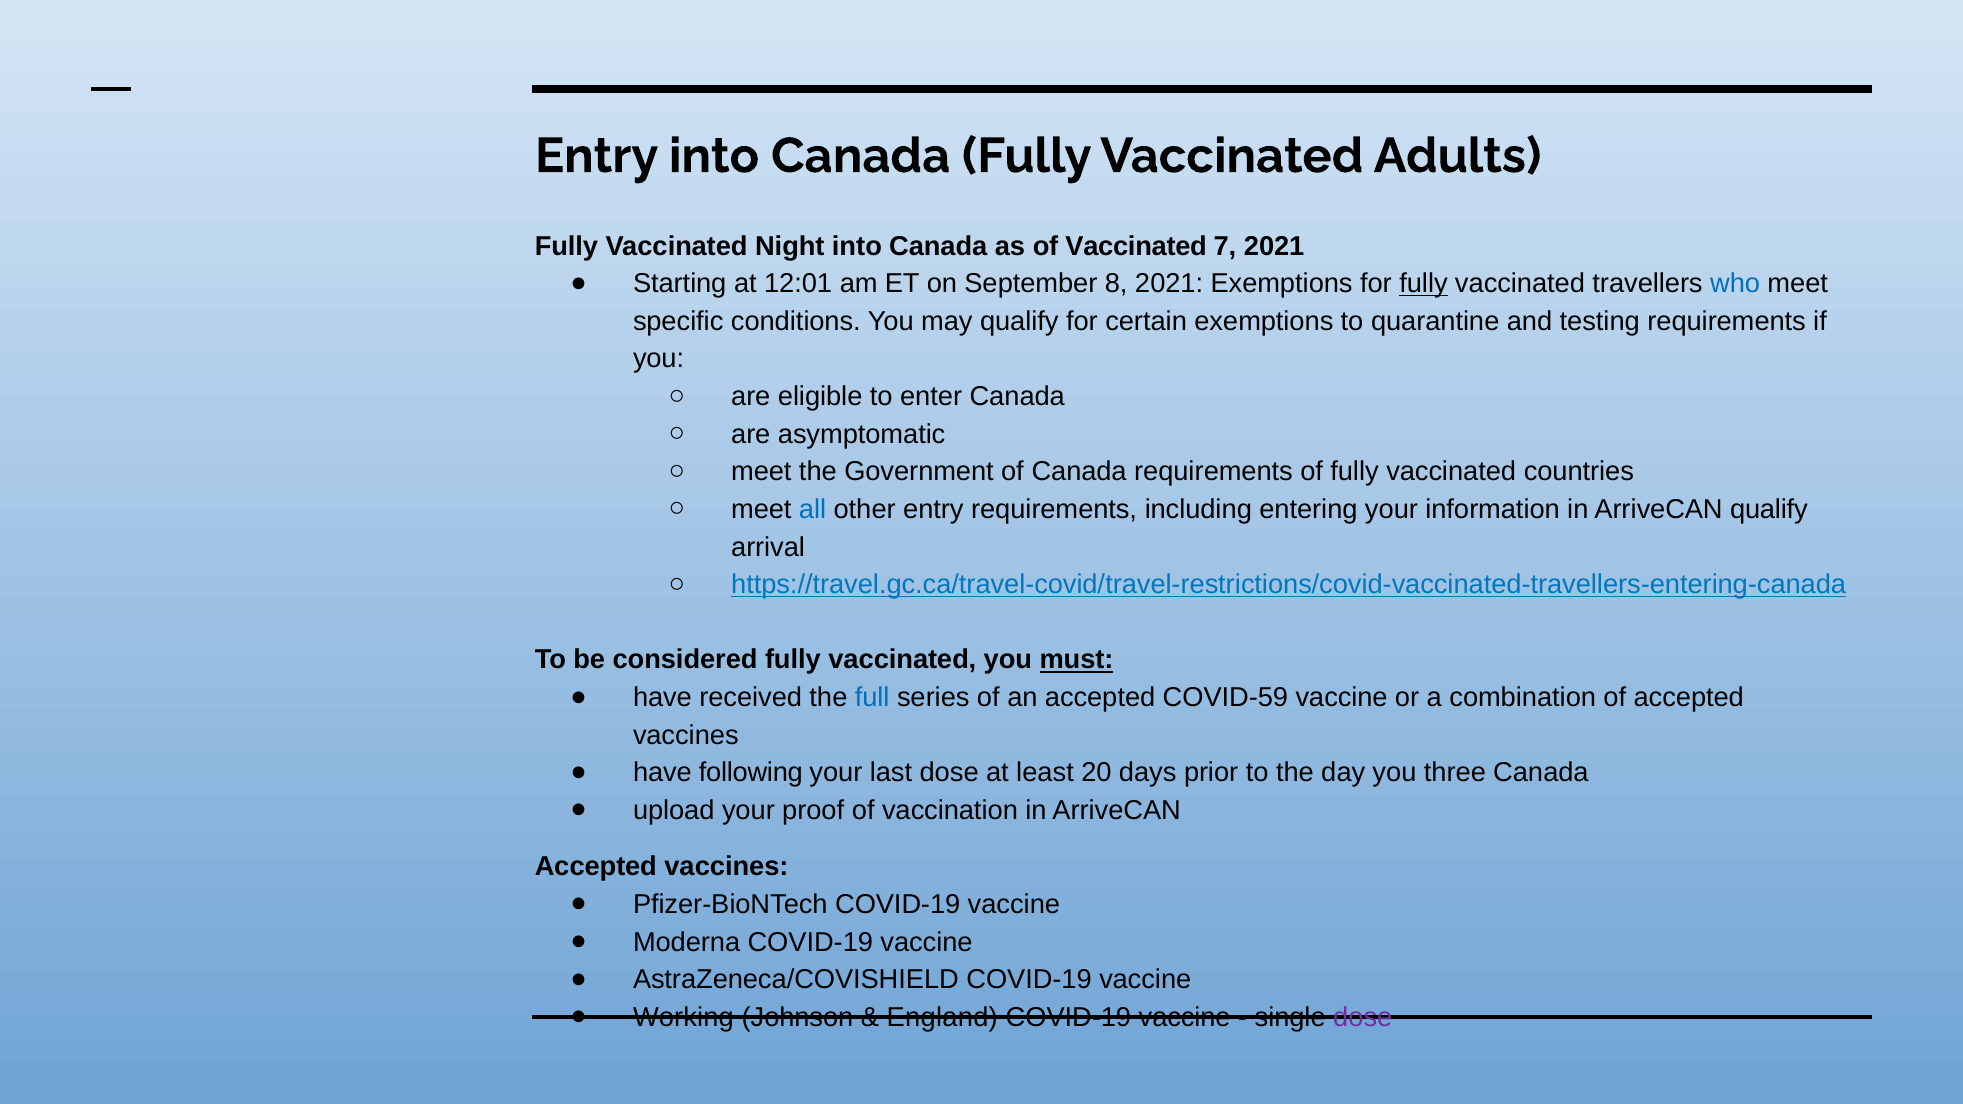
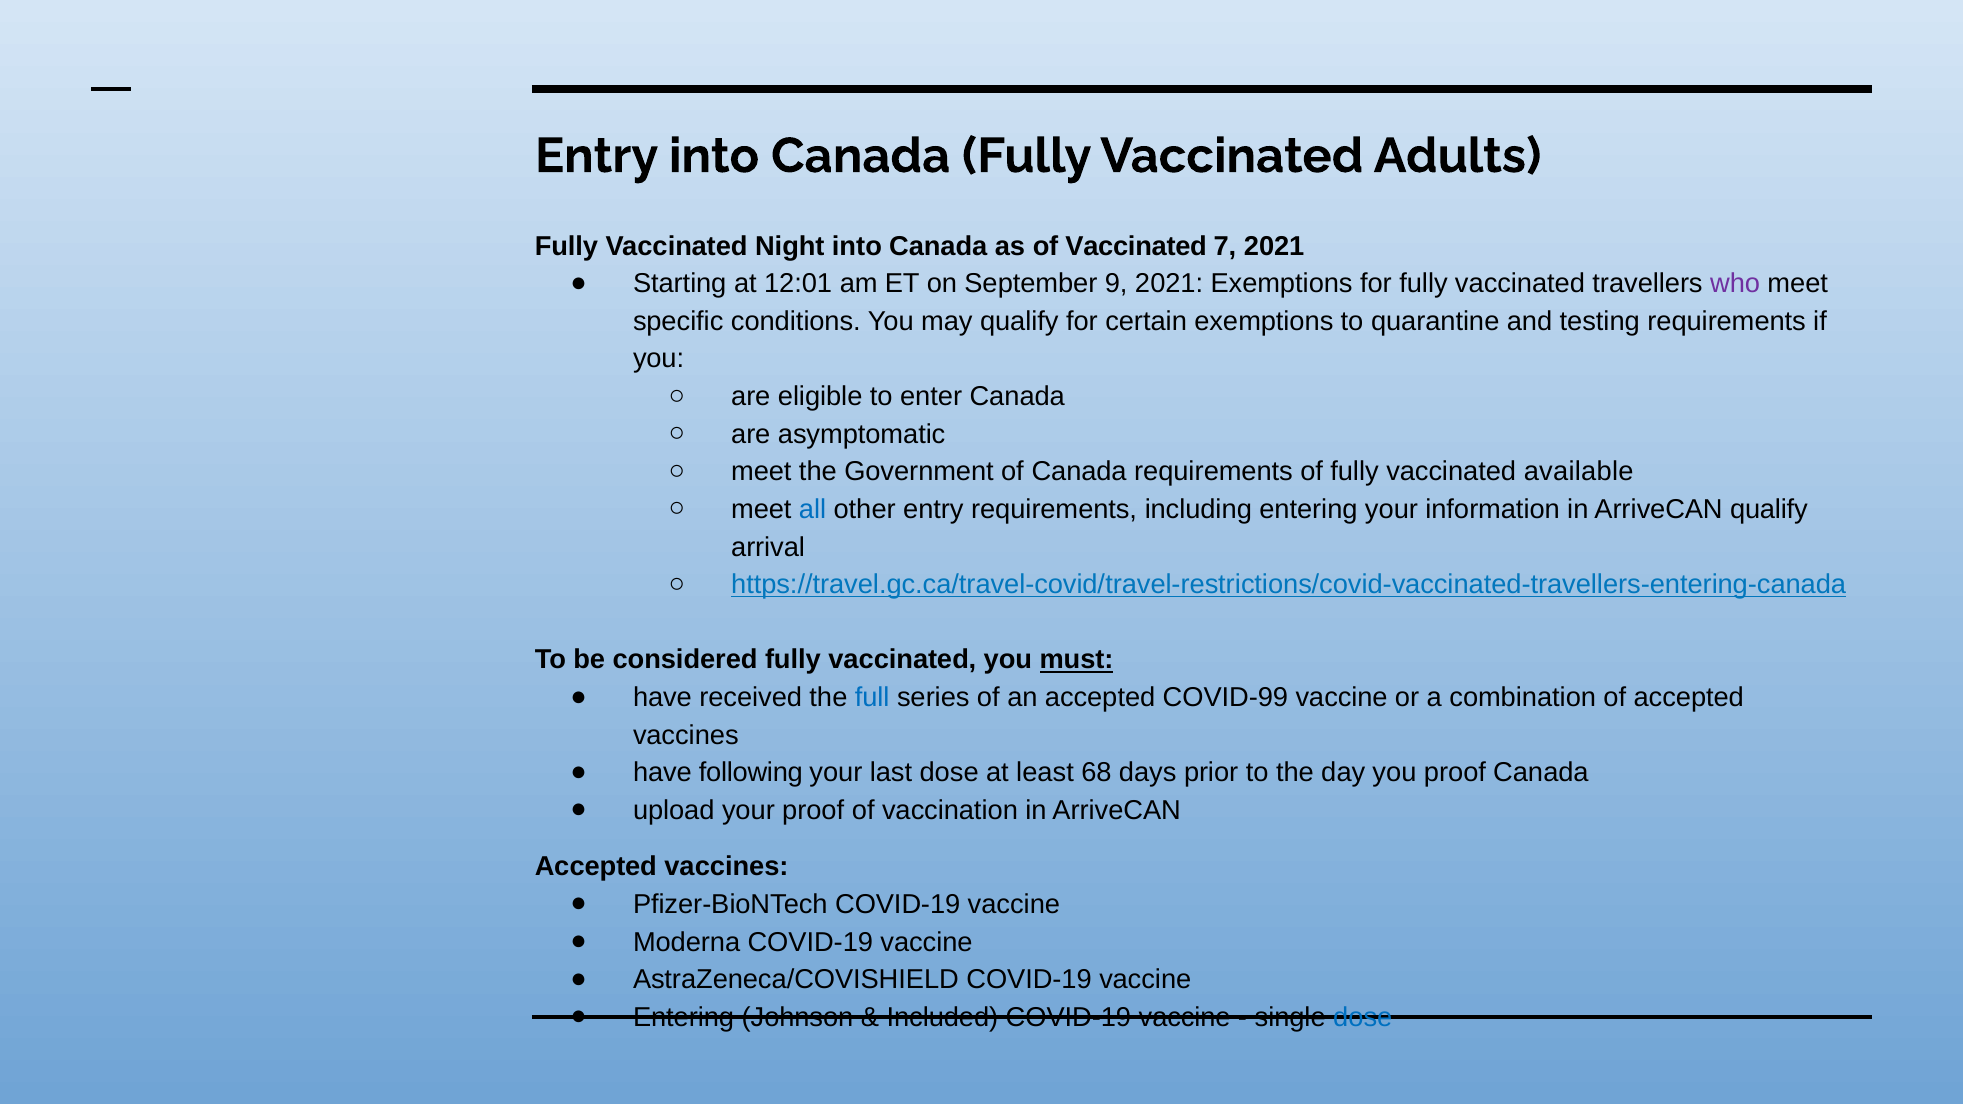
8: 8 -> 9 (1116, 284)
fully underline: present -> none (1424, 284)
who colour: blue -> purple (1735, 284)
countries: countries -> available (1579, 472)
COVID-59: COVID-59 -> COVID-99 (1225, 698)
20: 20 -> 68 (1096, 773)
you three: three -> proof (1455, 773)
Working: Working -> Entering (684, 1018)
England: England -> Included (942, 1018)
dose colour: purple -> blue (1363, 1018)
